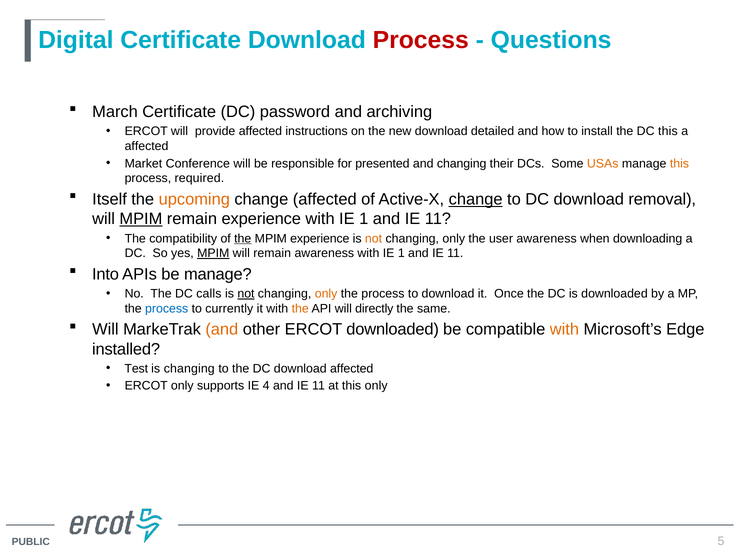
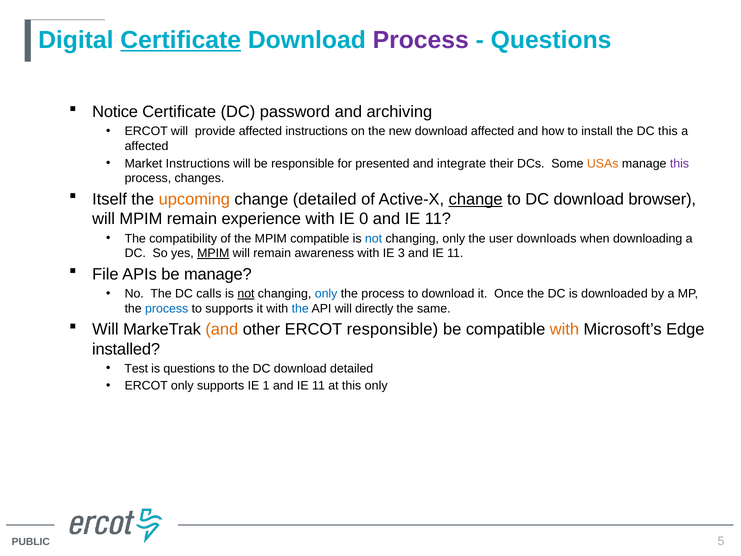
Certificate underline: none -> present (181, 40)
Process colour: red -> purple (421, 40)
March: March -> Notice (115, 112)
download detailed: detailed -> affected (493, 131)
Market Conference: Conference -> Instructions (198, 163)
and changing: changing -> integrate (462, 163)
this colour: orange -> purple (679, 163)
required: required -> changes (199, 178)
change affected: affected -> detailed (325, 199)
removal: removal -> browser (662, 199)
MPIM underline: present -> none (141, 219)
1: 1 -> 0 (364, 219)
the underline: present -> none (243, 238)
MPIM experience: experience -> compatible (320, 238)
not colour: orange -> blue (374, 238)
user awareness: awareness -> downloads (547, 238)
1: 1 -> 3 (401, 253)
Into: Into -> File (105, 274)
only colour: orange -> blue (326, 293)
to currently: currently -> supports (229, 308)
the colour: orange -> blue (300, 308)
ERCOT downloaded: downloaded -> responsible (392, 329)
is changing: changing -> questions (189, 368)
download affected: affected -> detailed (352, 368)
4: 4 -> 1 (266, 386)
